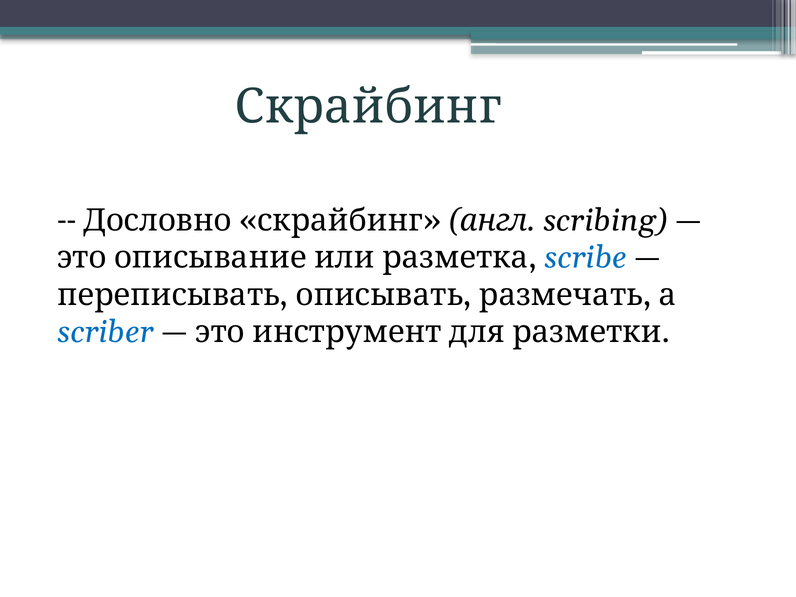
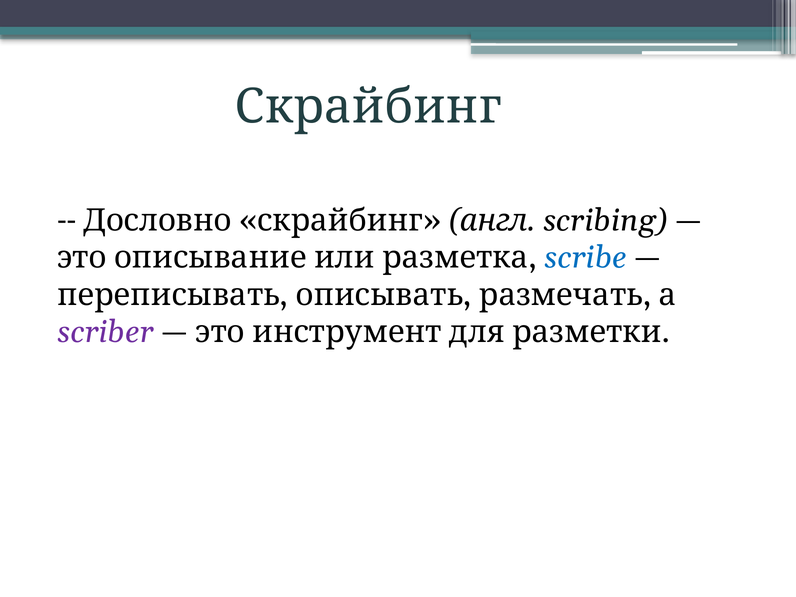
scriber colour: blue -> purple (106, 332)
